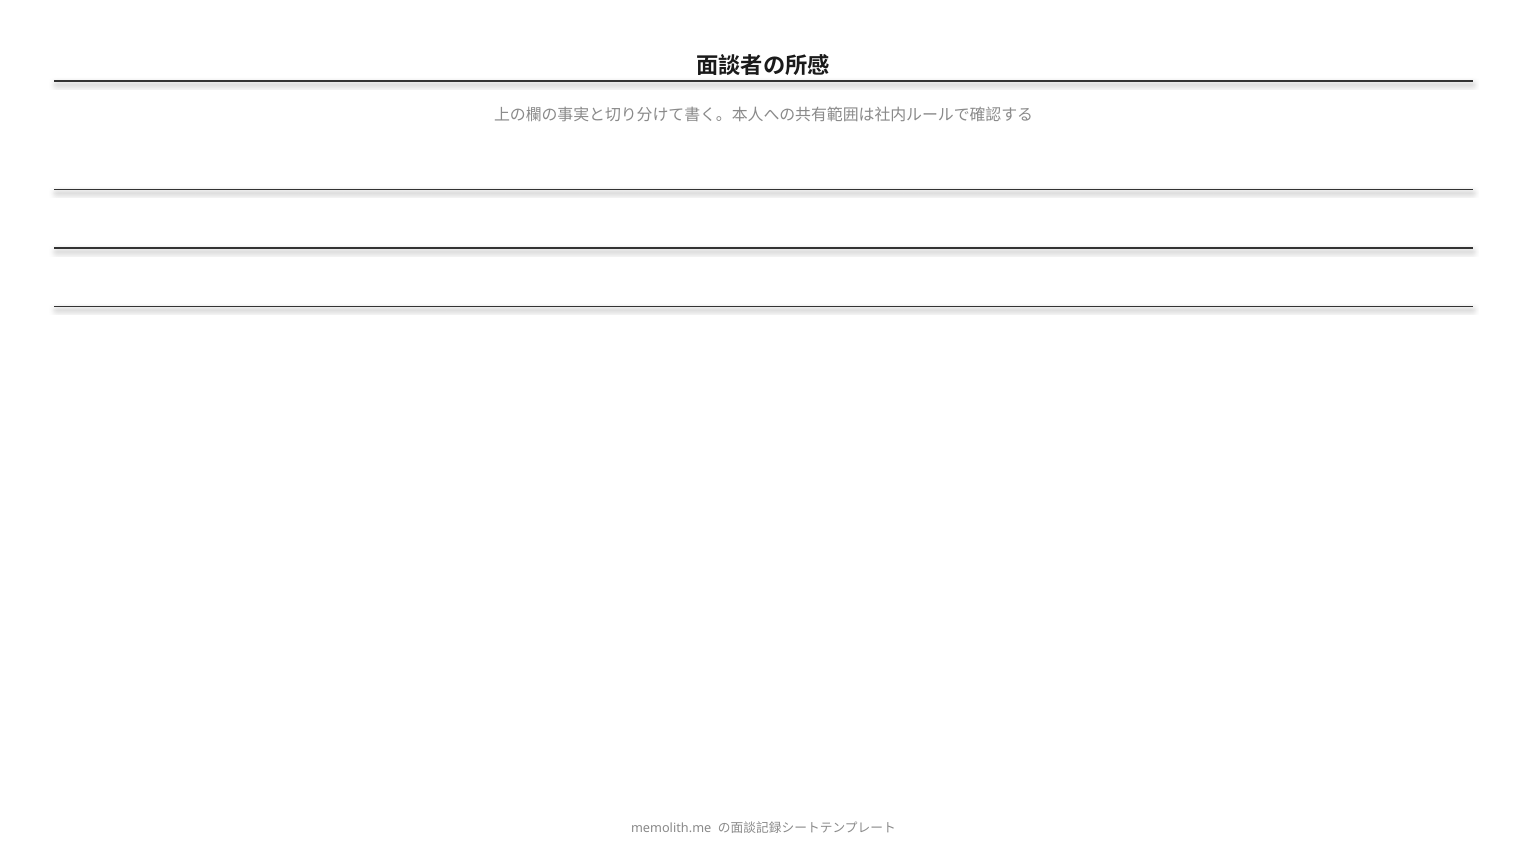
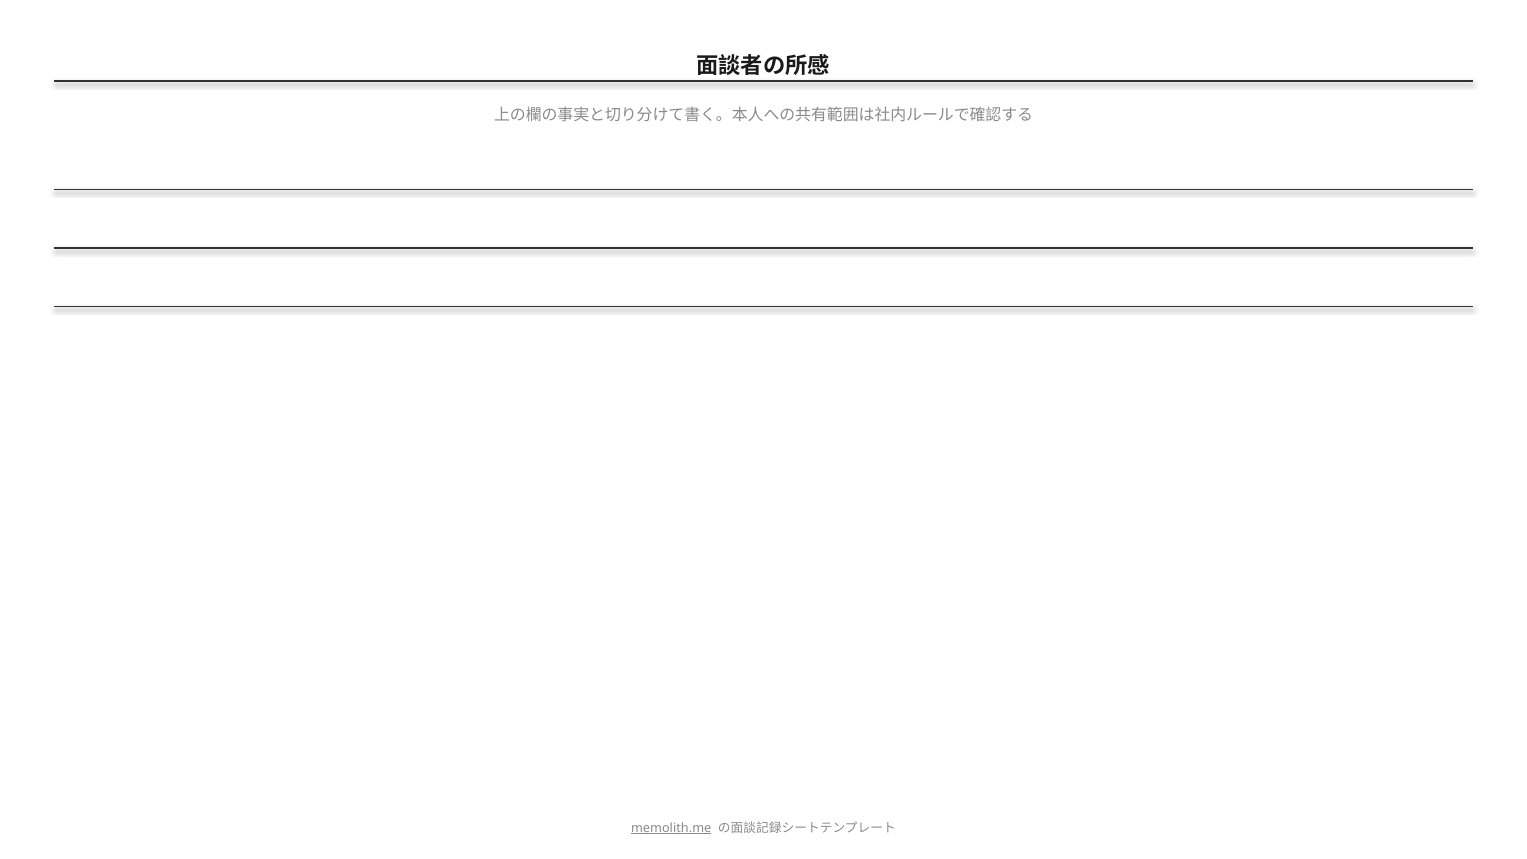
memolith.me underline: none -> present (671, 828)
